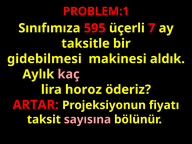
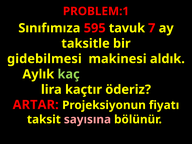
üçerli: üçerli -> tavuk (127, 28)
kaç colour: pink -> light green (69, 74)
horoz: horoz -> kaçtır (84, 90)
